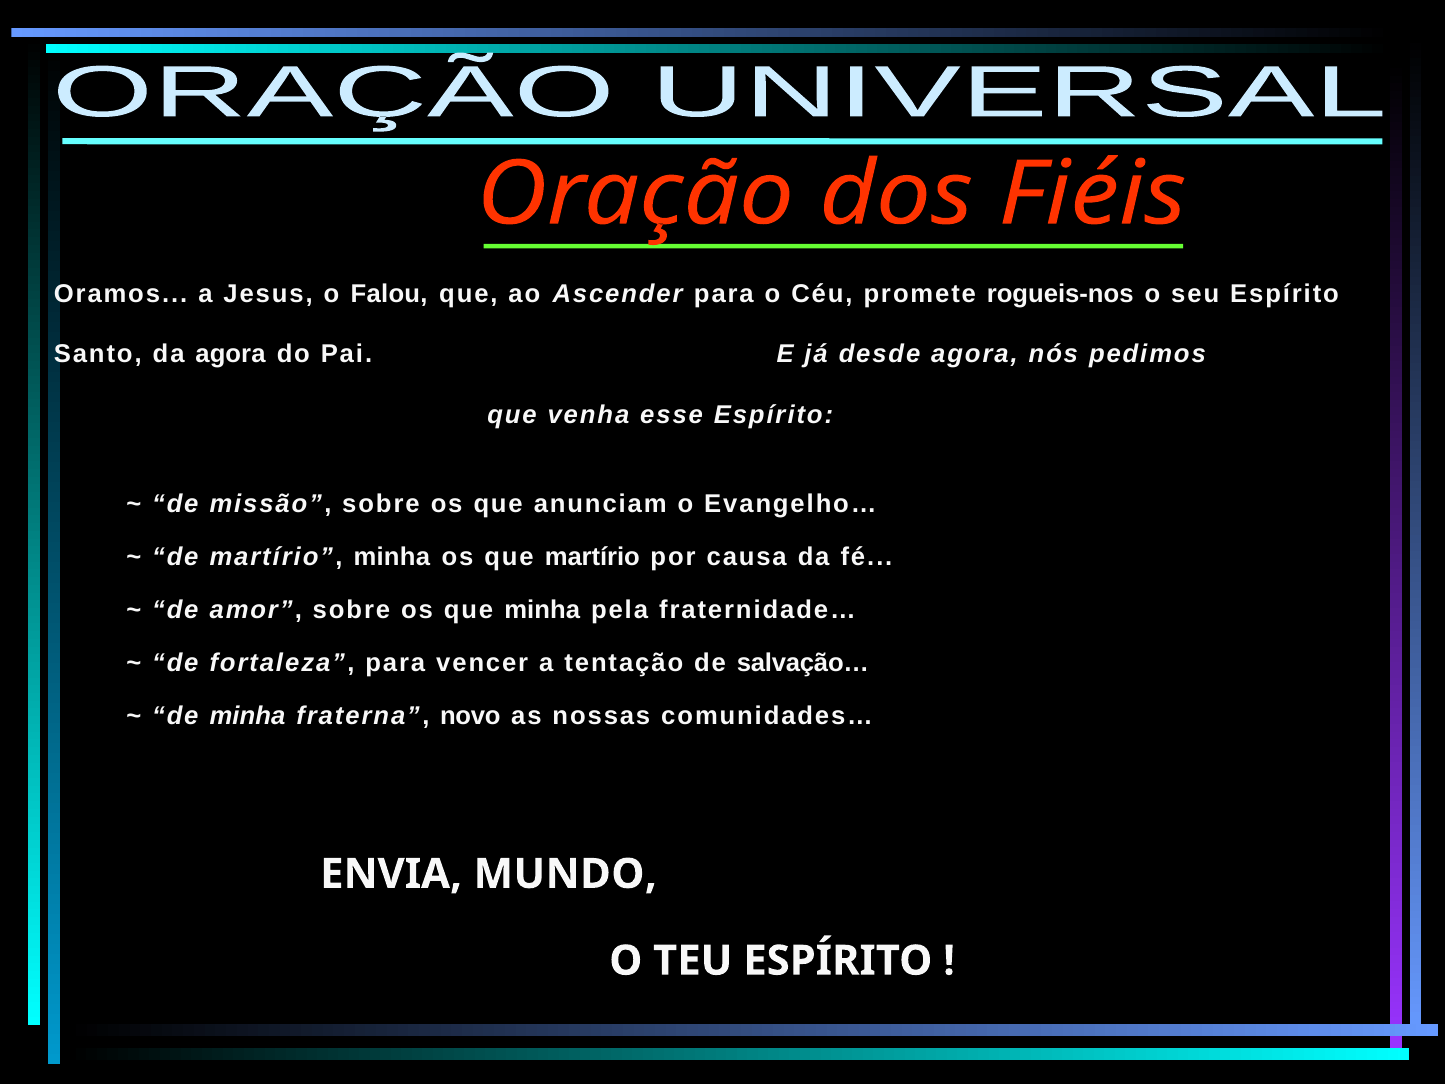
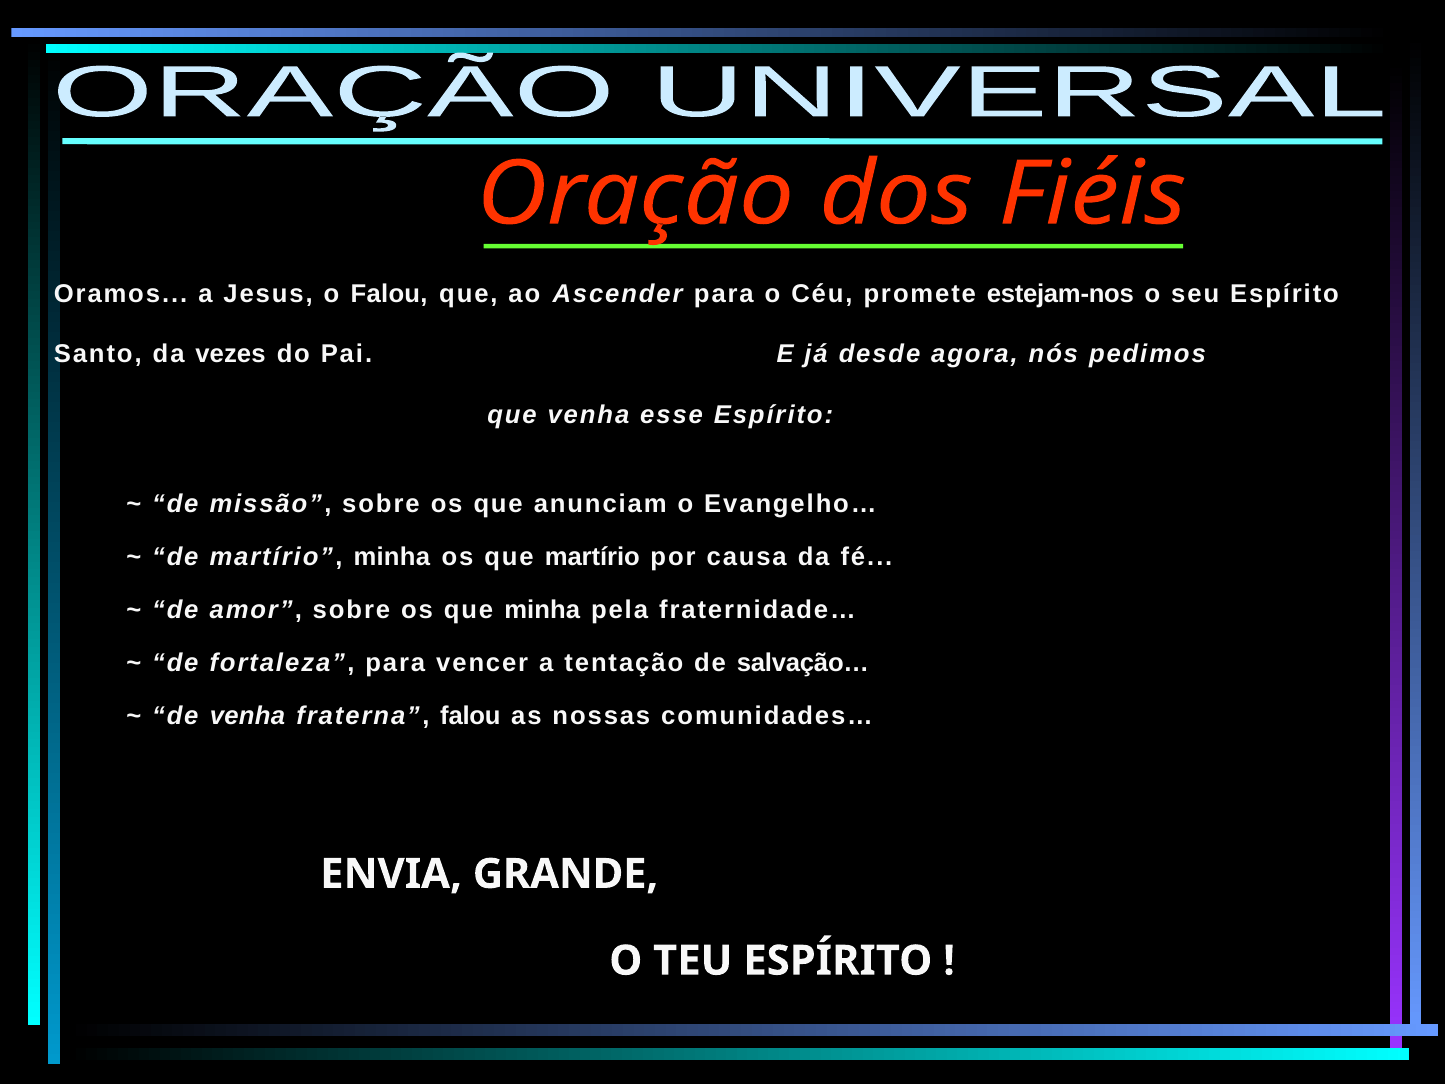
rogueis-nos: rogueis-nos -> estejam-nos (1060, 294)
da agora: agora -> vezes (230, 354)
de minha: minha -> venha (247, 715)
fraterna novo: novo -> falou (470, 715)
MUNDO: MUNDO -> GRANDE (566, 874)
